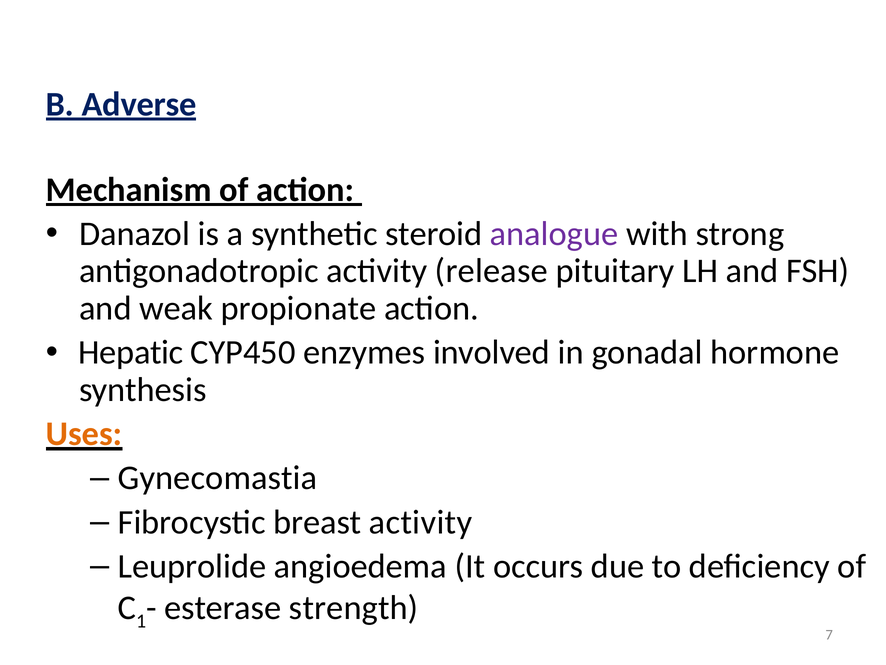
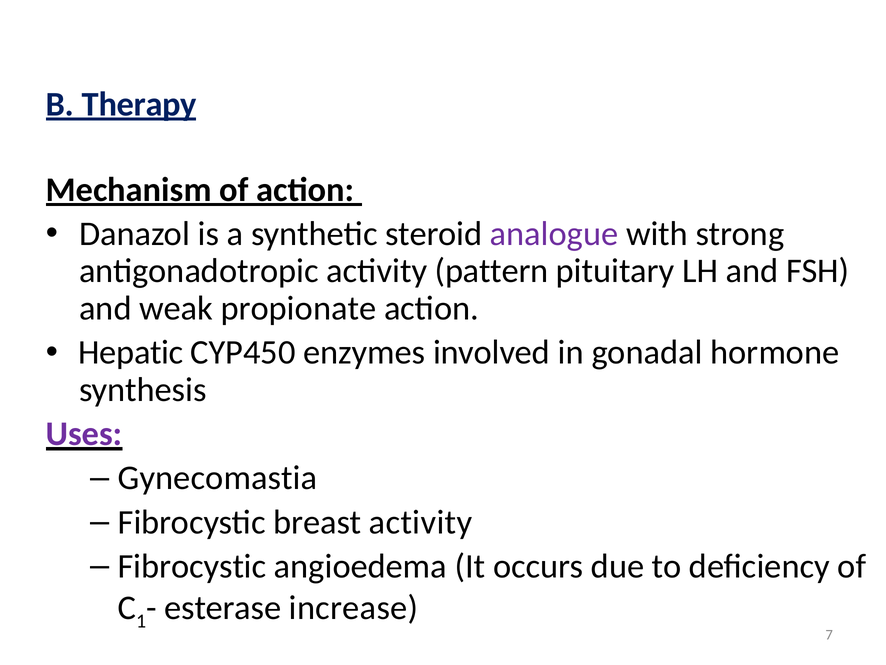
Adverse: Adverse -> Therapy (139, 104)
release: release -> pattern (492, 271)
Uses colour: orange -> purple (84, 434)
Leuprolide: Leuprolide -> Fibrocystic (192, 566)
strength: strength -> increase (354, 607)
